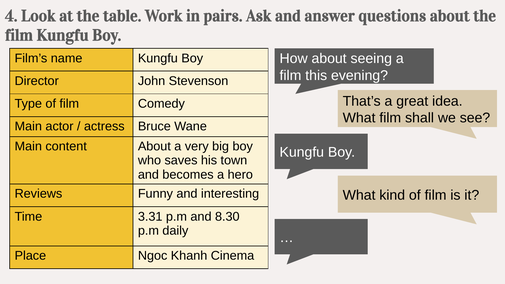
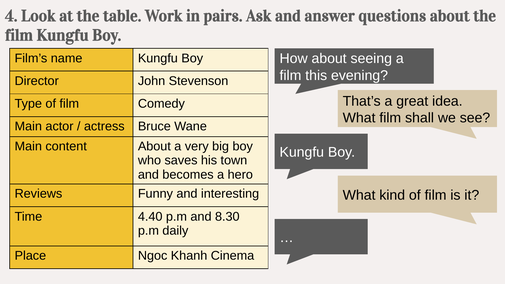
3.31: 3.31 -> 4.40 (150, 217)
